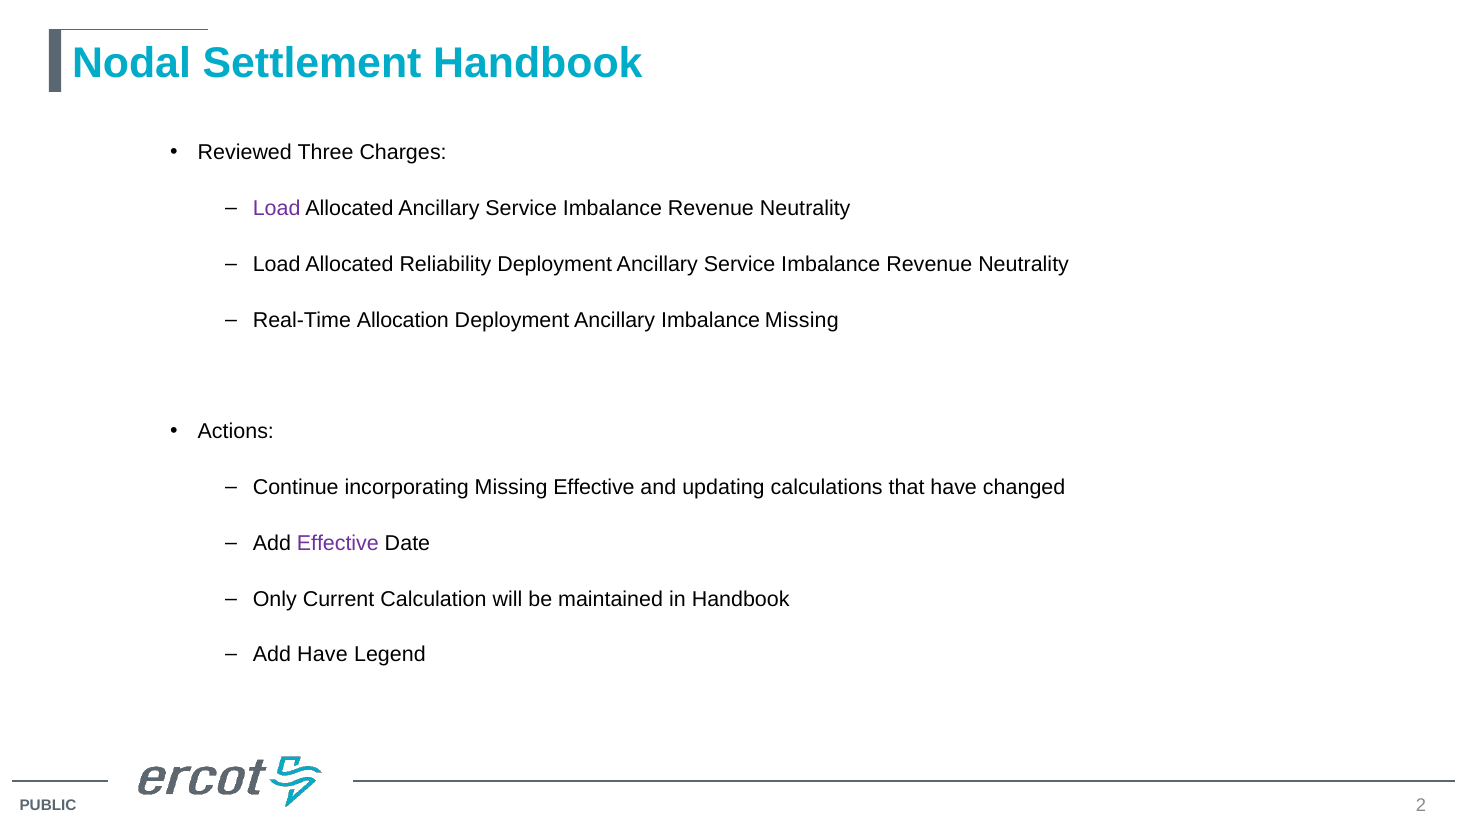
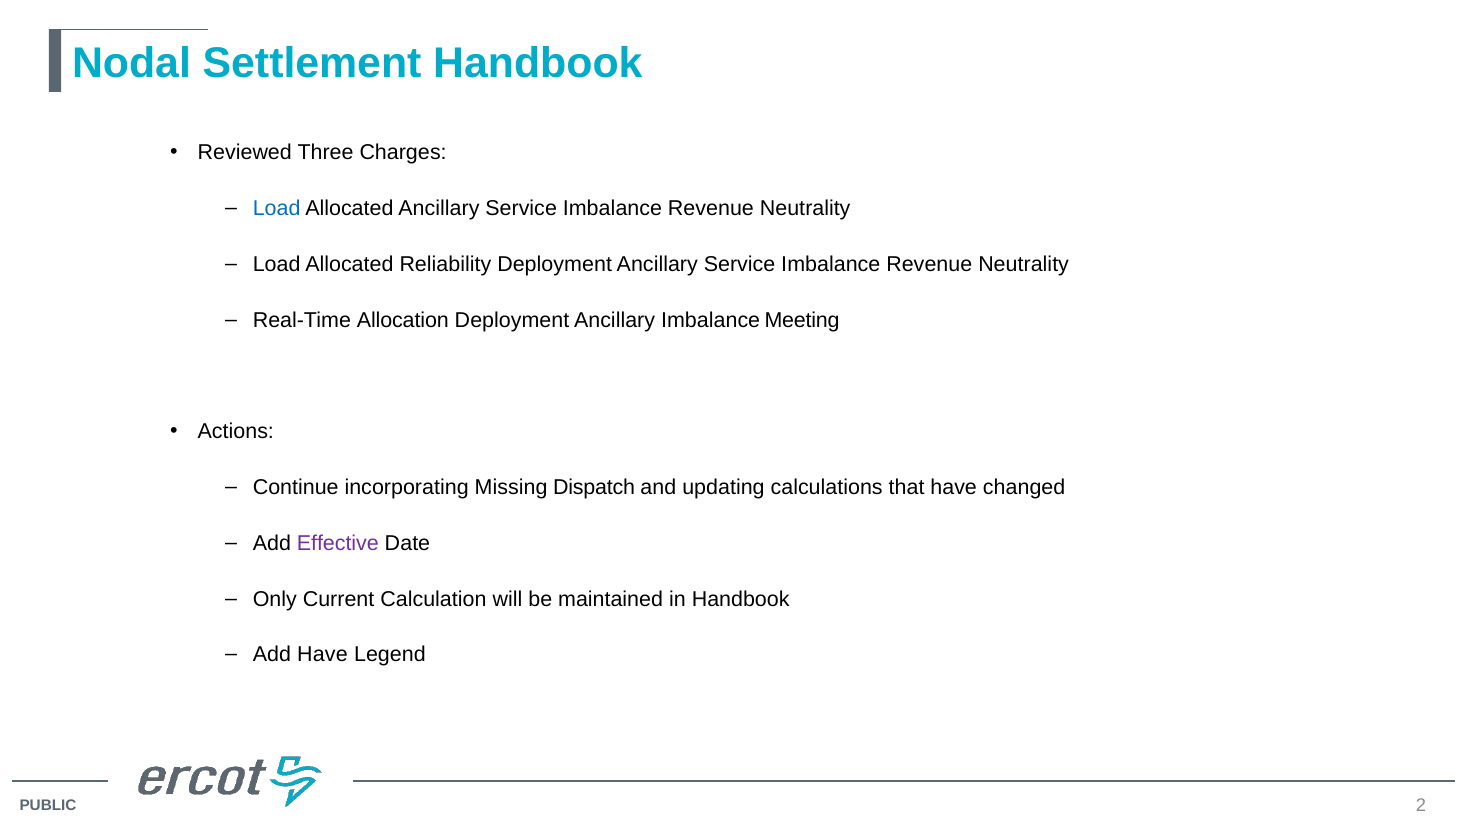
Load colour: purple -> blue (277, 209)
Imbalance Missing: Missing -> Meeting (802, 320)
Missing Effective: Effective -> Dispatch (594, 487)
